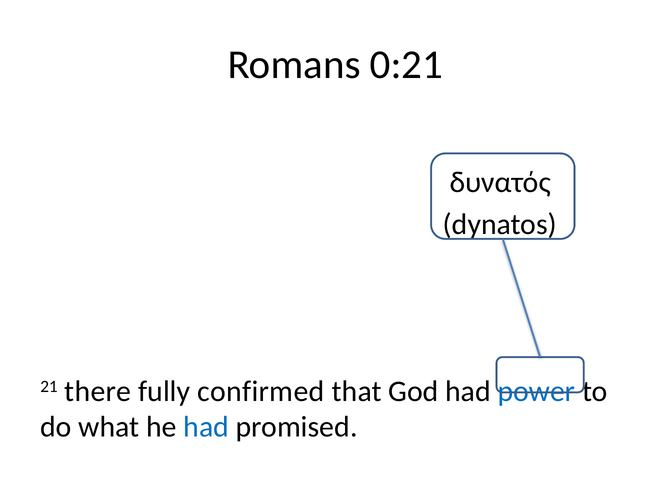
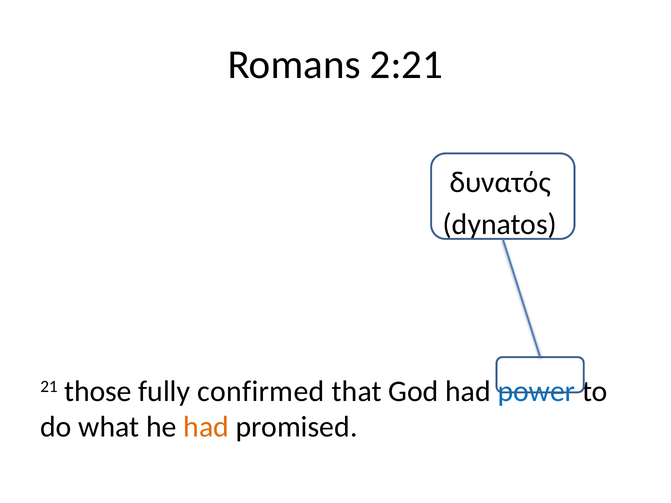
0:21: 0:21 -> 2:21 (406, 65)
there: there -> those (98, 392)
had colour: blue -> orange (206, 427)
